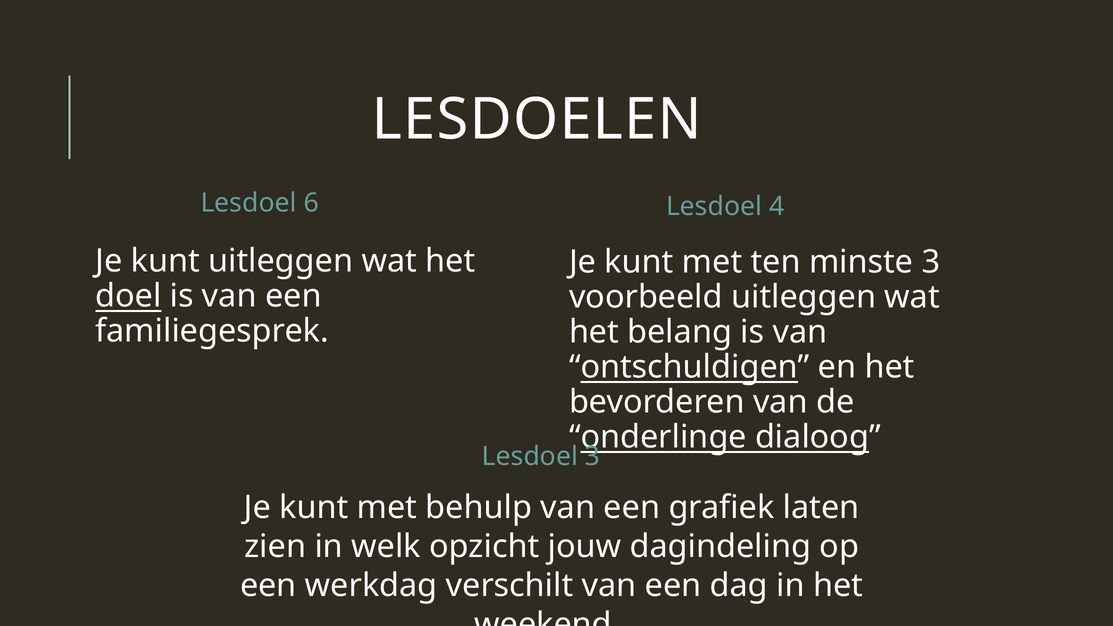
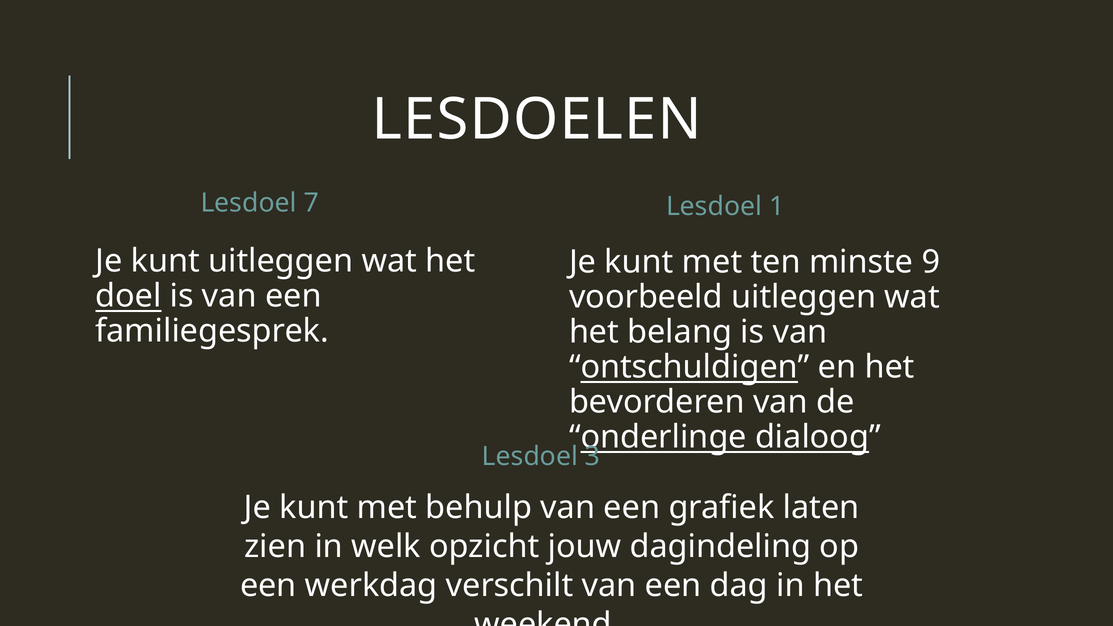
6: 6 -> 7 (311, 203)
4: 4 -> 1 (777, 207)
minste 3: 3 -> 9 (931, 262)
